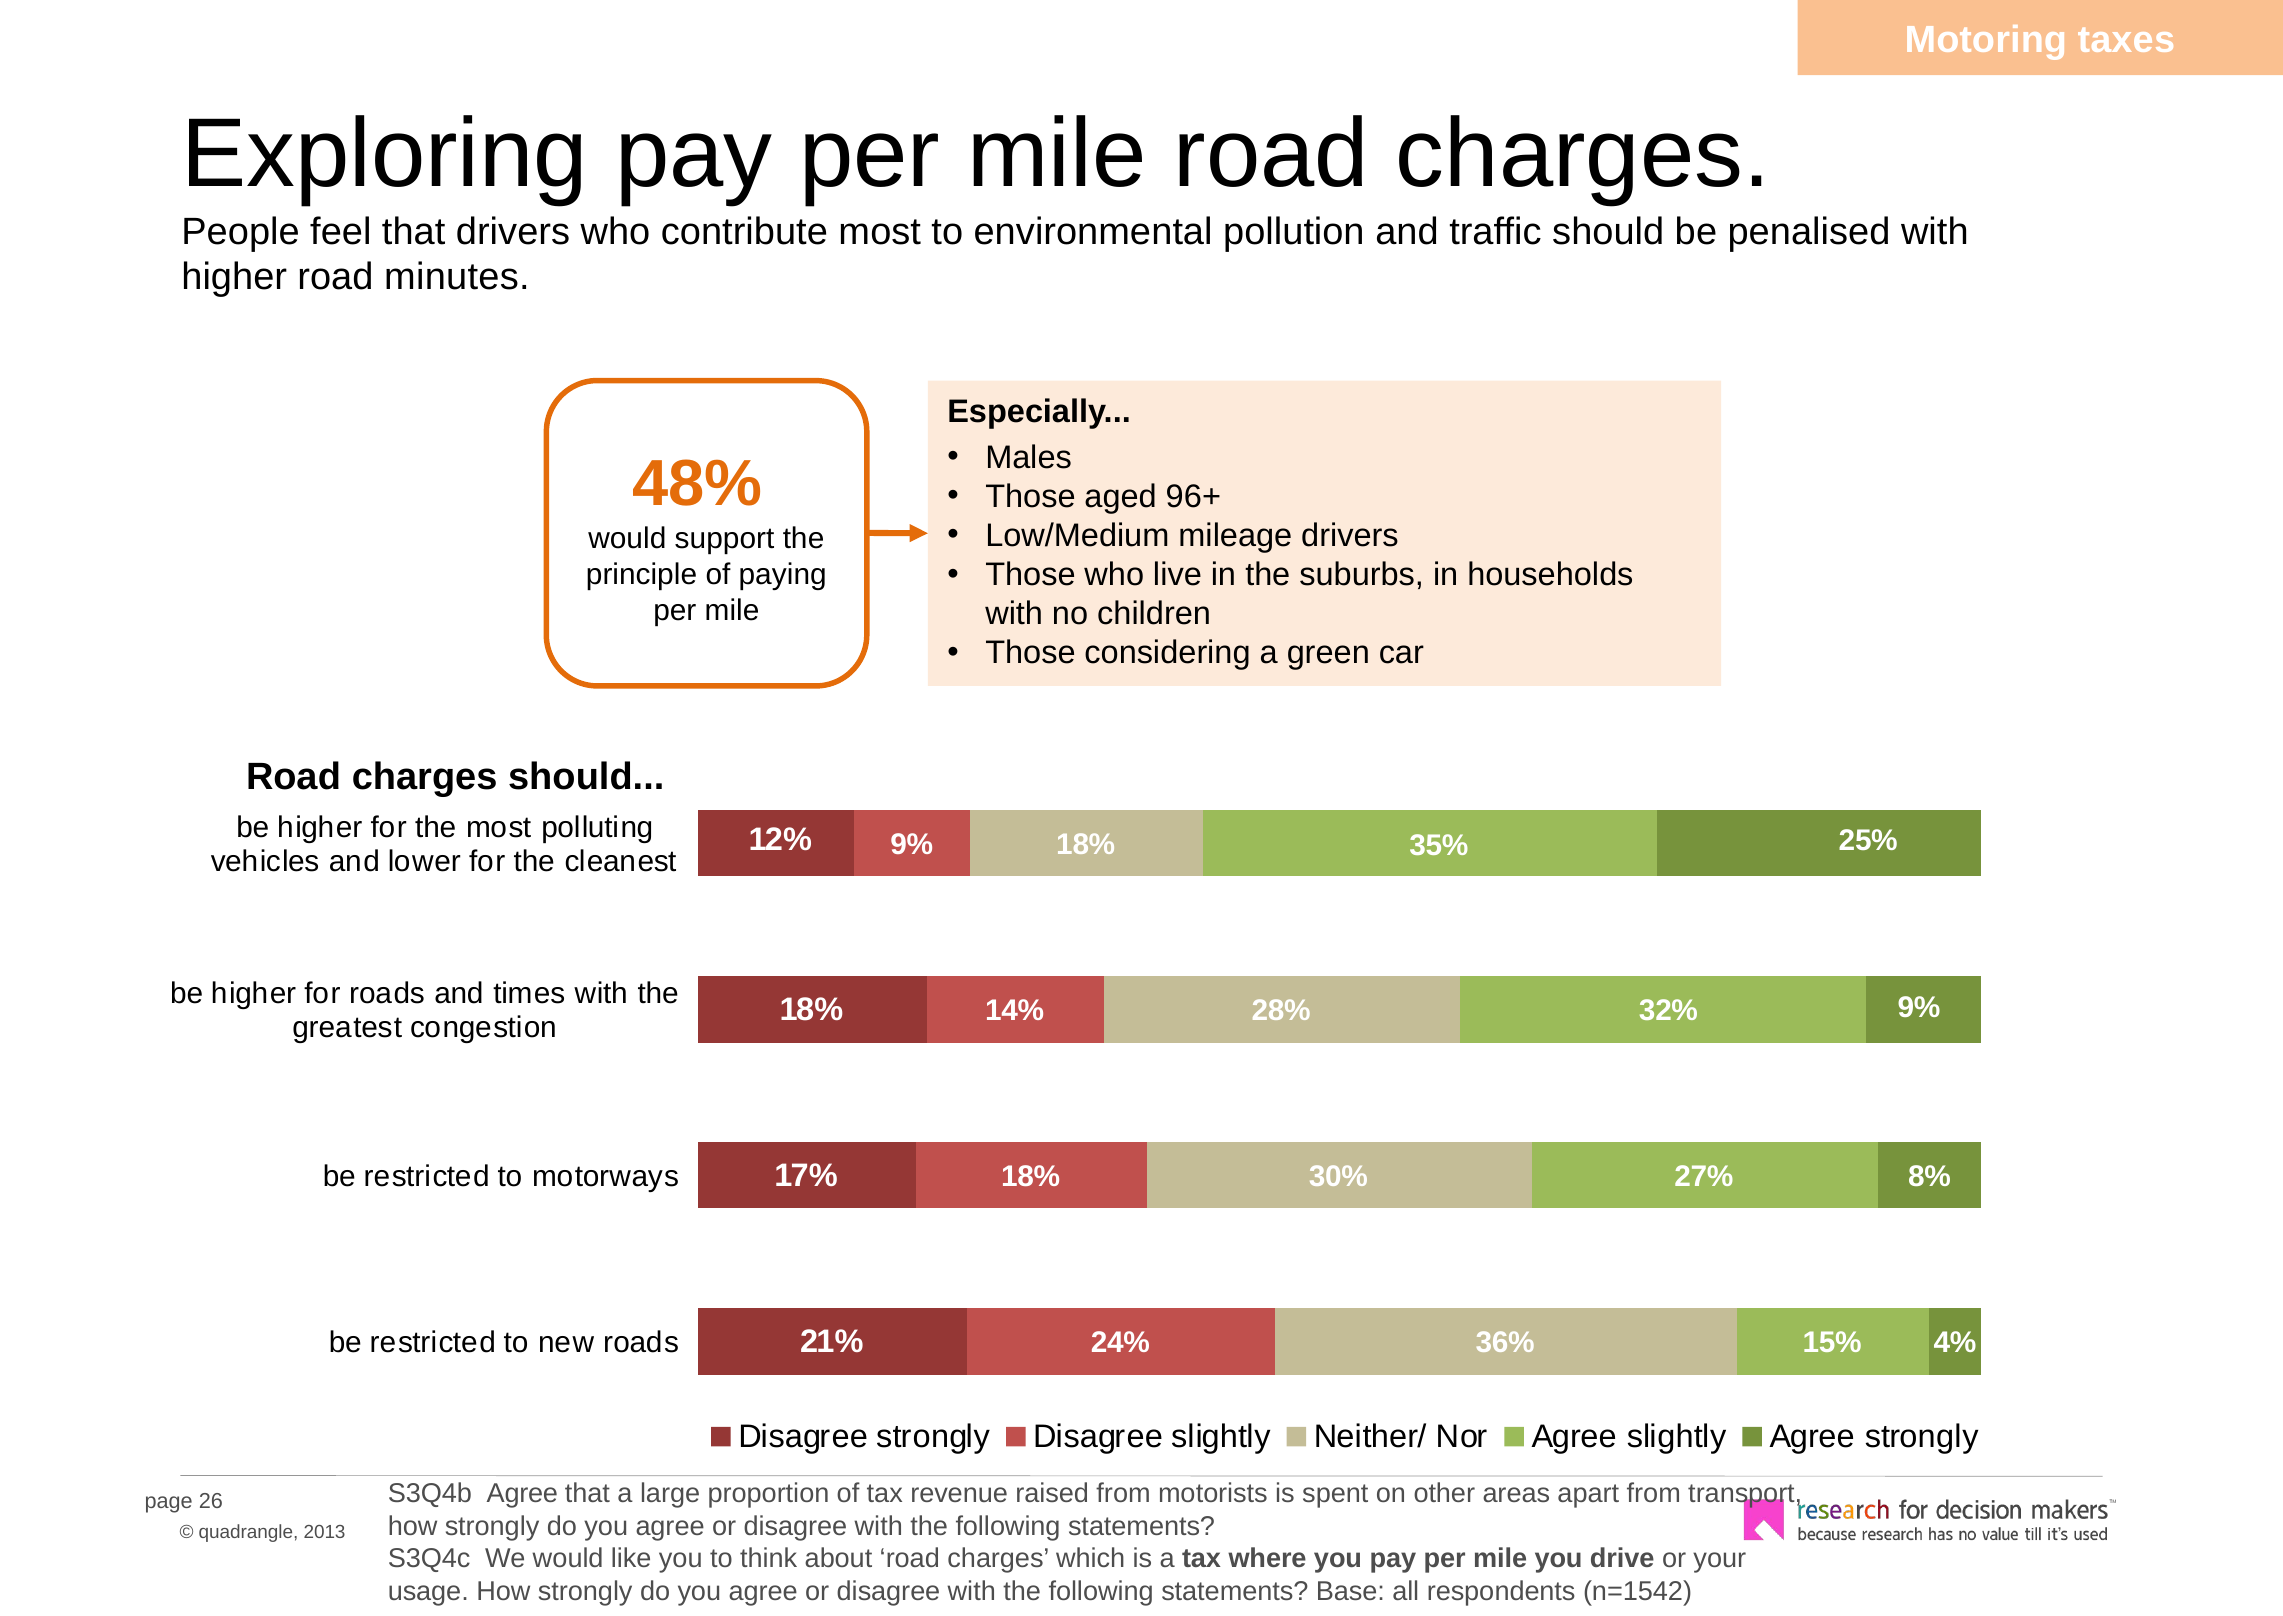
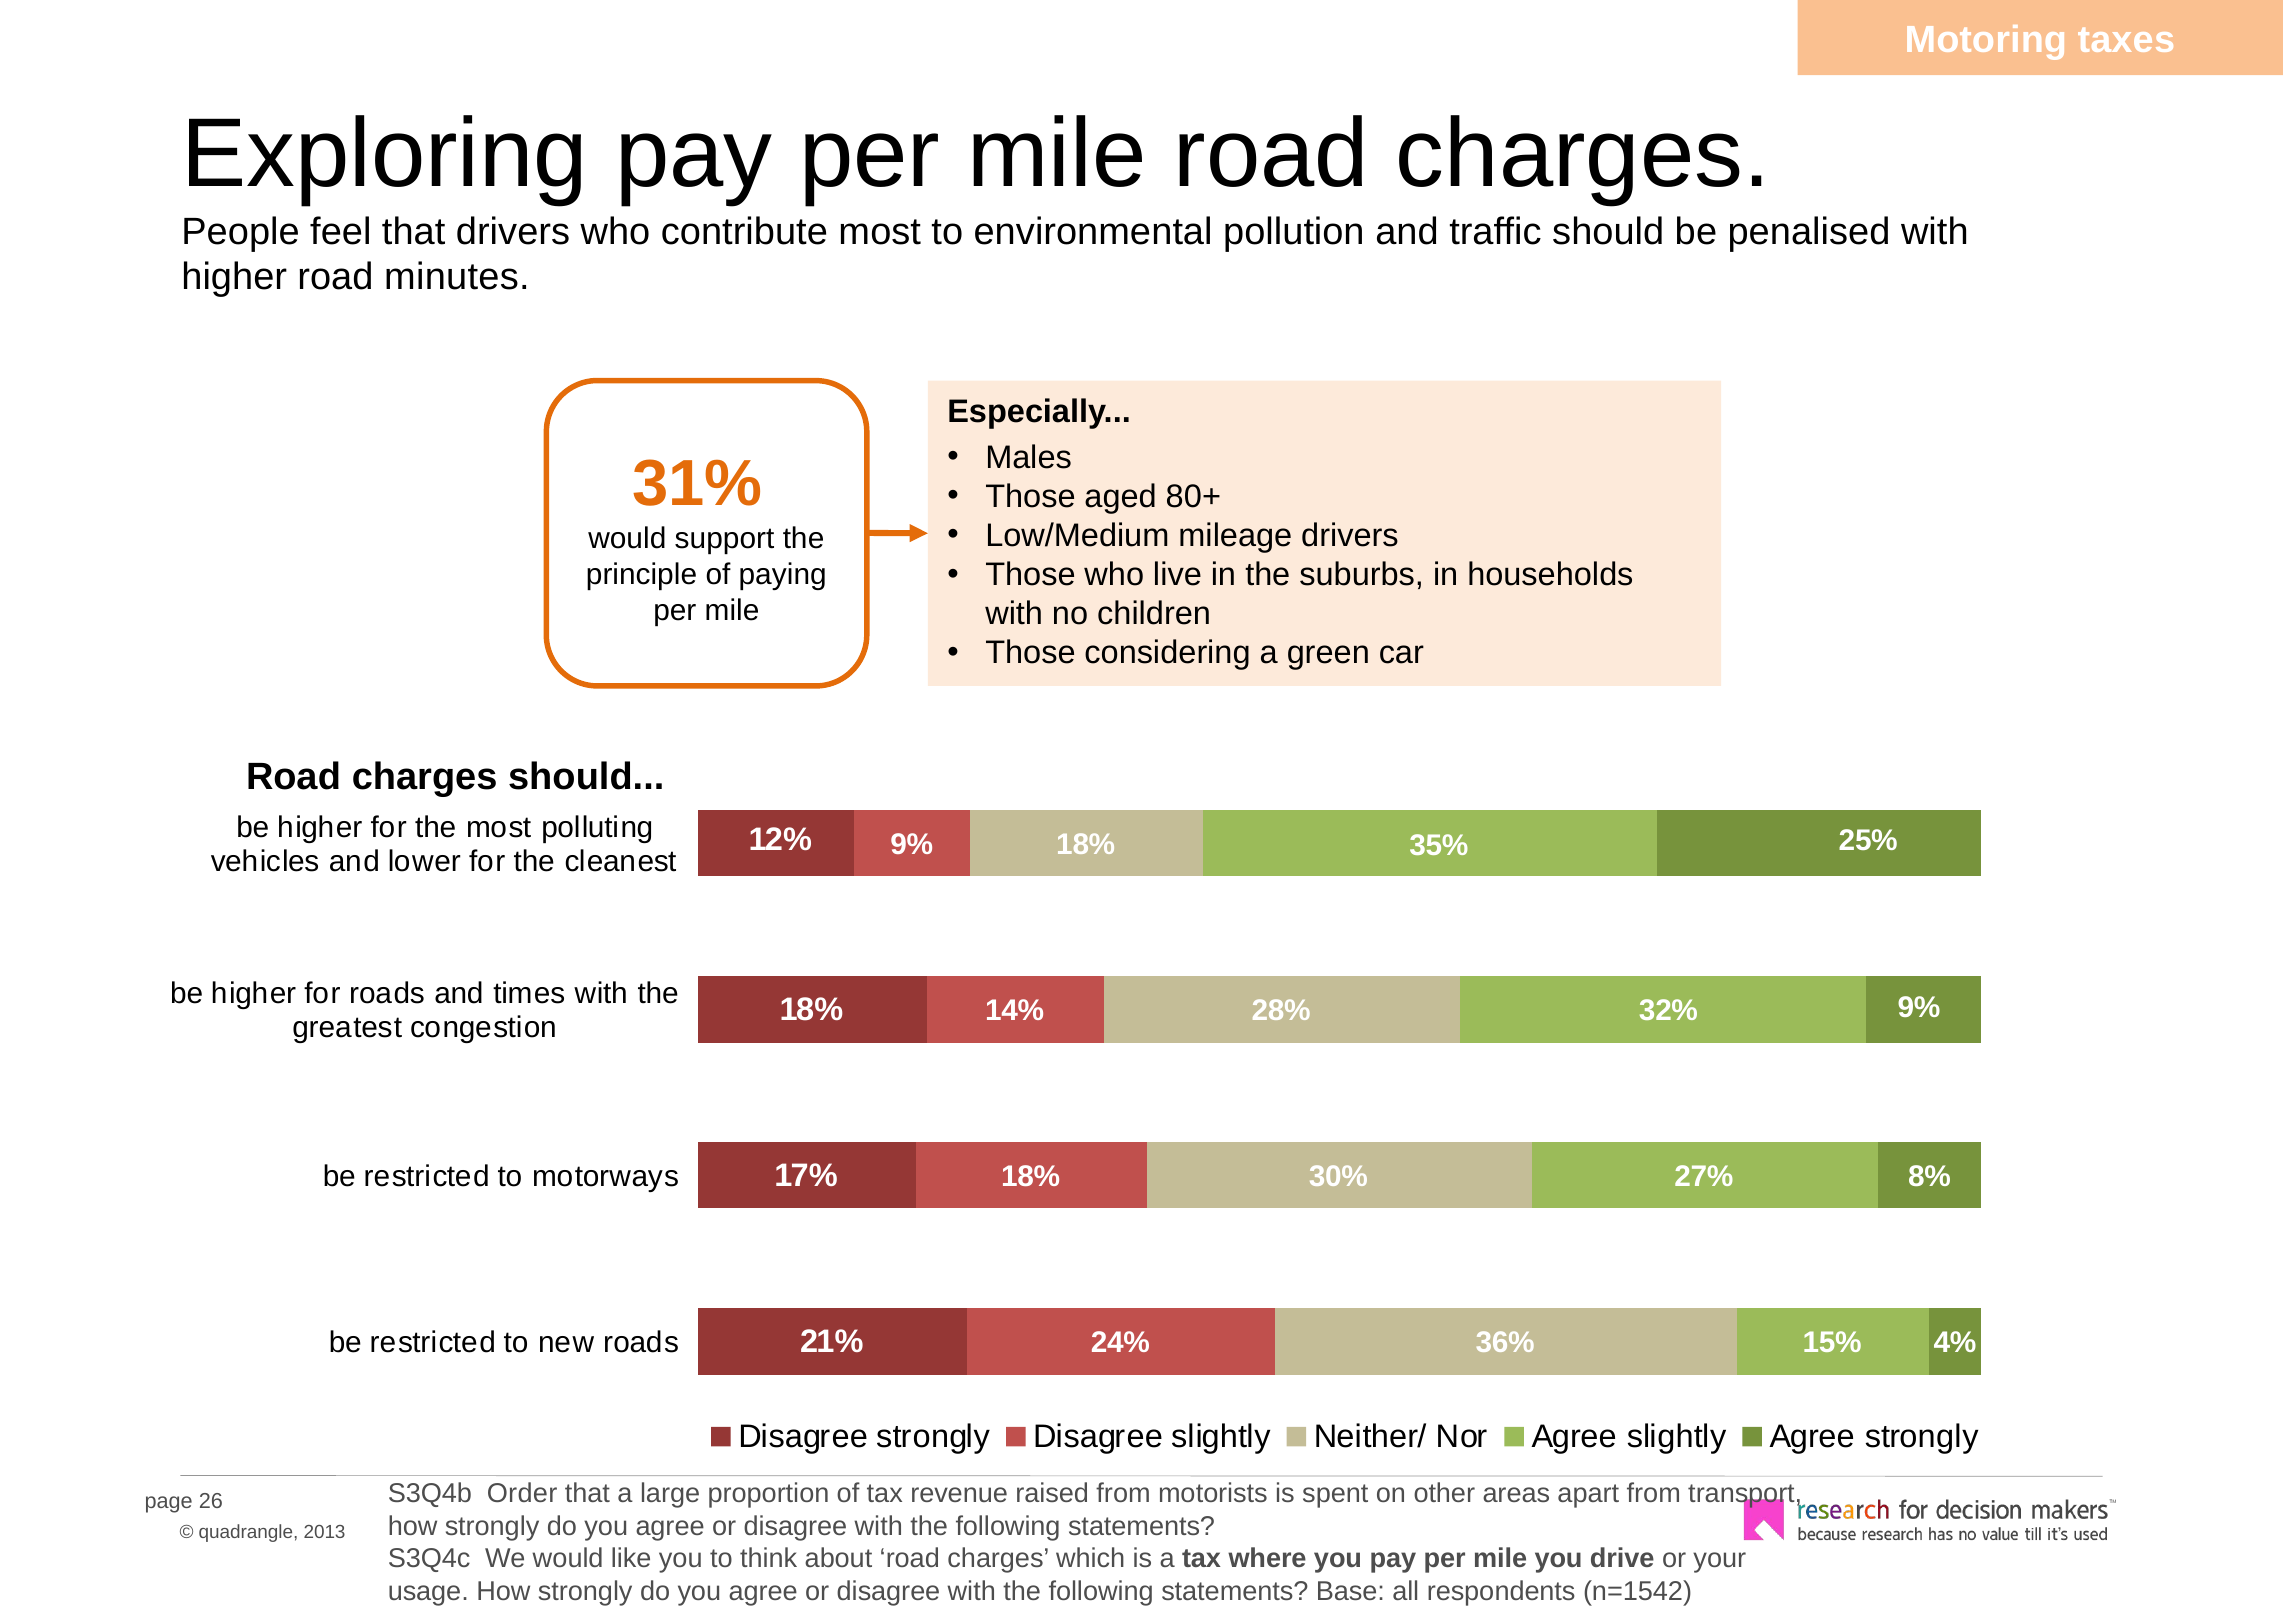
48%: 48% -> 31% (698, 484)
96+: 96+ -> 80+ (1193, 497)
S3Q4b Agree: Agree -> Order (522, 1493)
